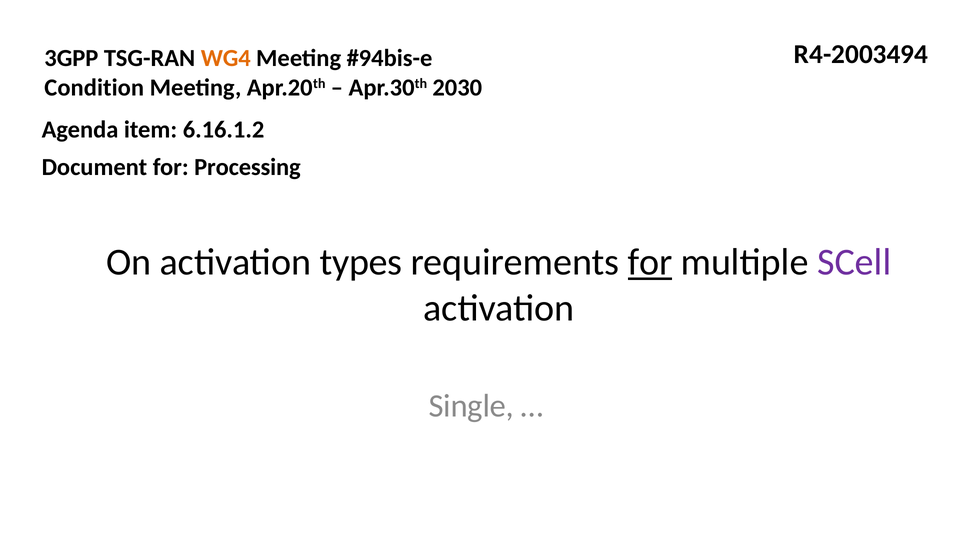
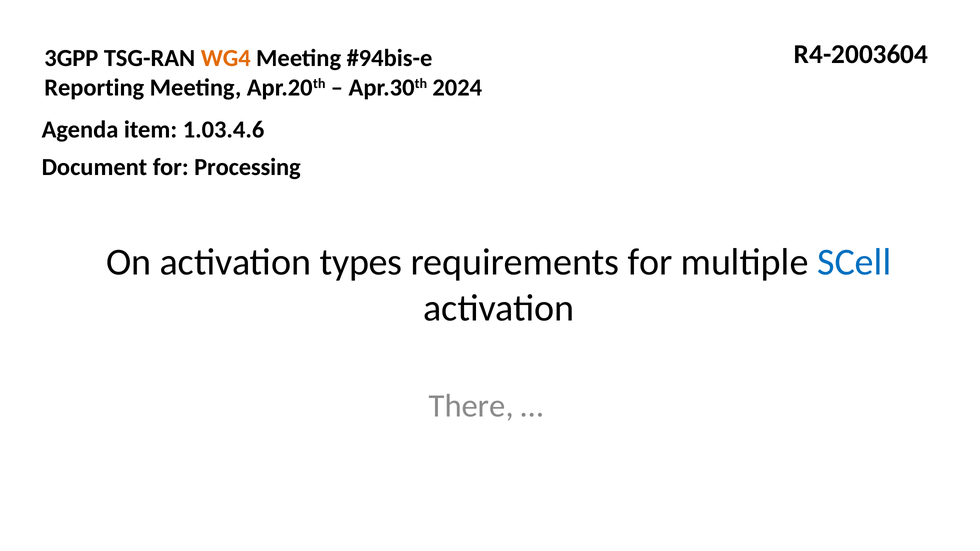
R4-2003494: R4-2003494 -> R4-2003604 (861, 54)
Condition: Condition -> Reporting (94, 88)
2030: 2030 -> 2024 (457, 88)
6.16.1.2: 6.16.1.2 -> 1.03.4.6 (224, 130)
for underline: present -> none (650, 263)
SCell colour: purple -> blue (854, 263)
Single: Single -> There (471, 406)
